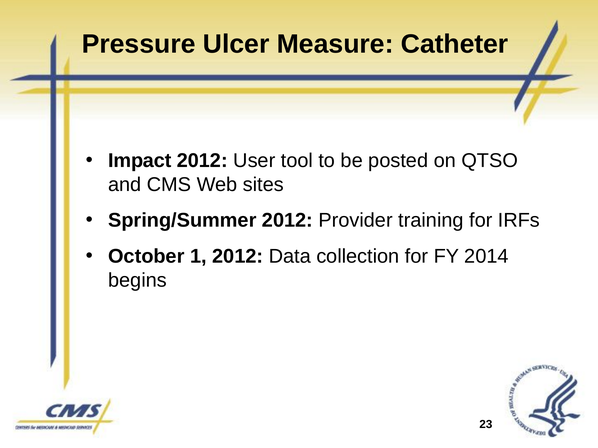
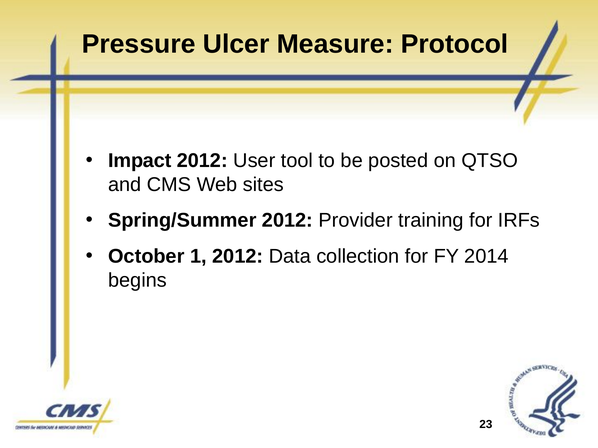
Catheter: Catheter -> Protocol (455, 44)
